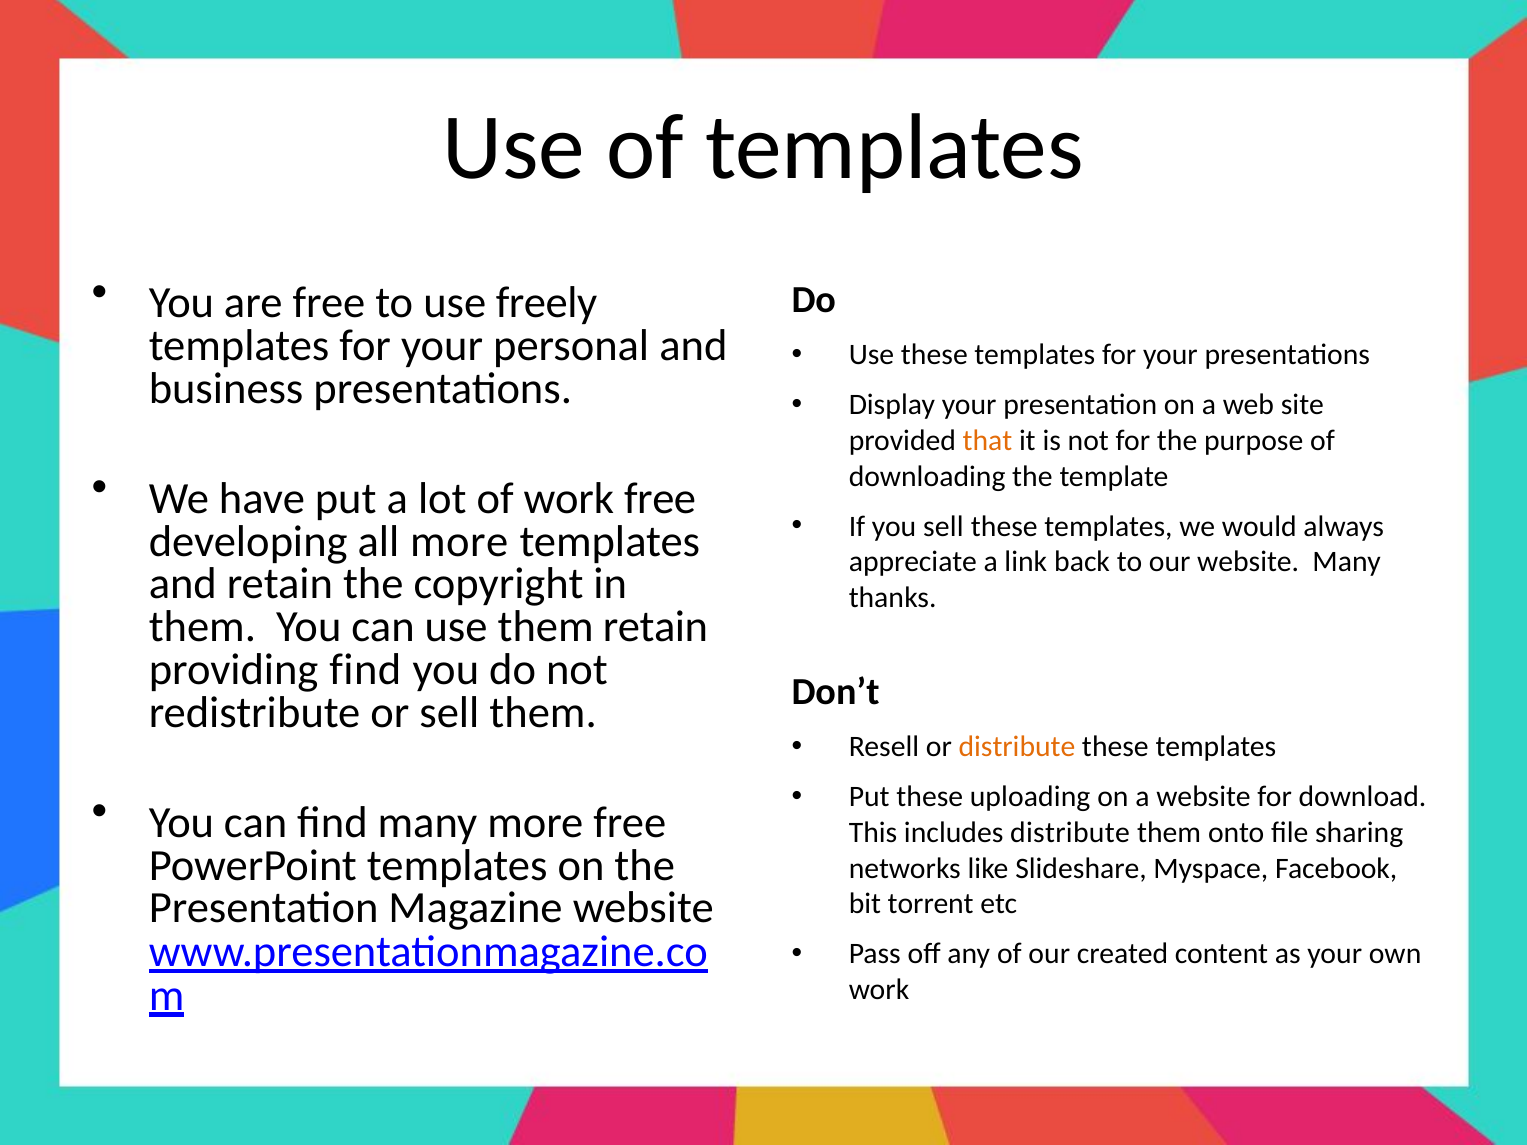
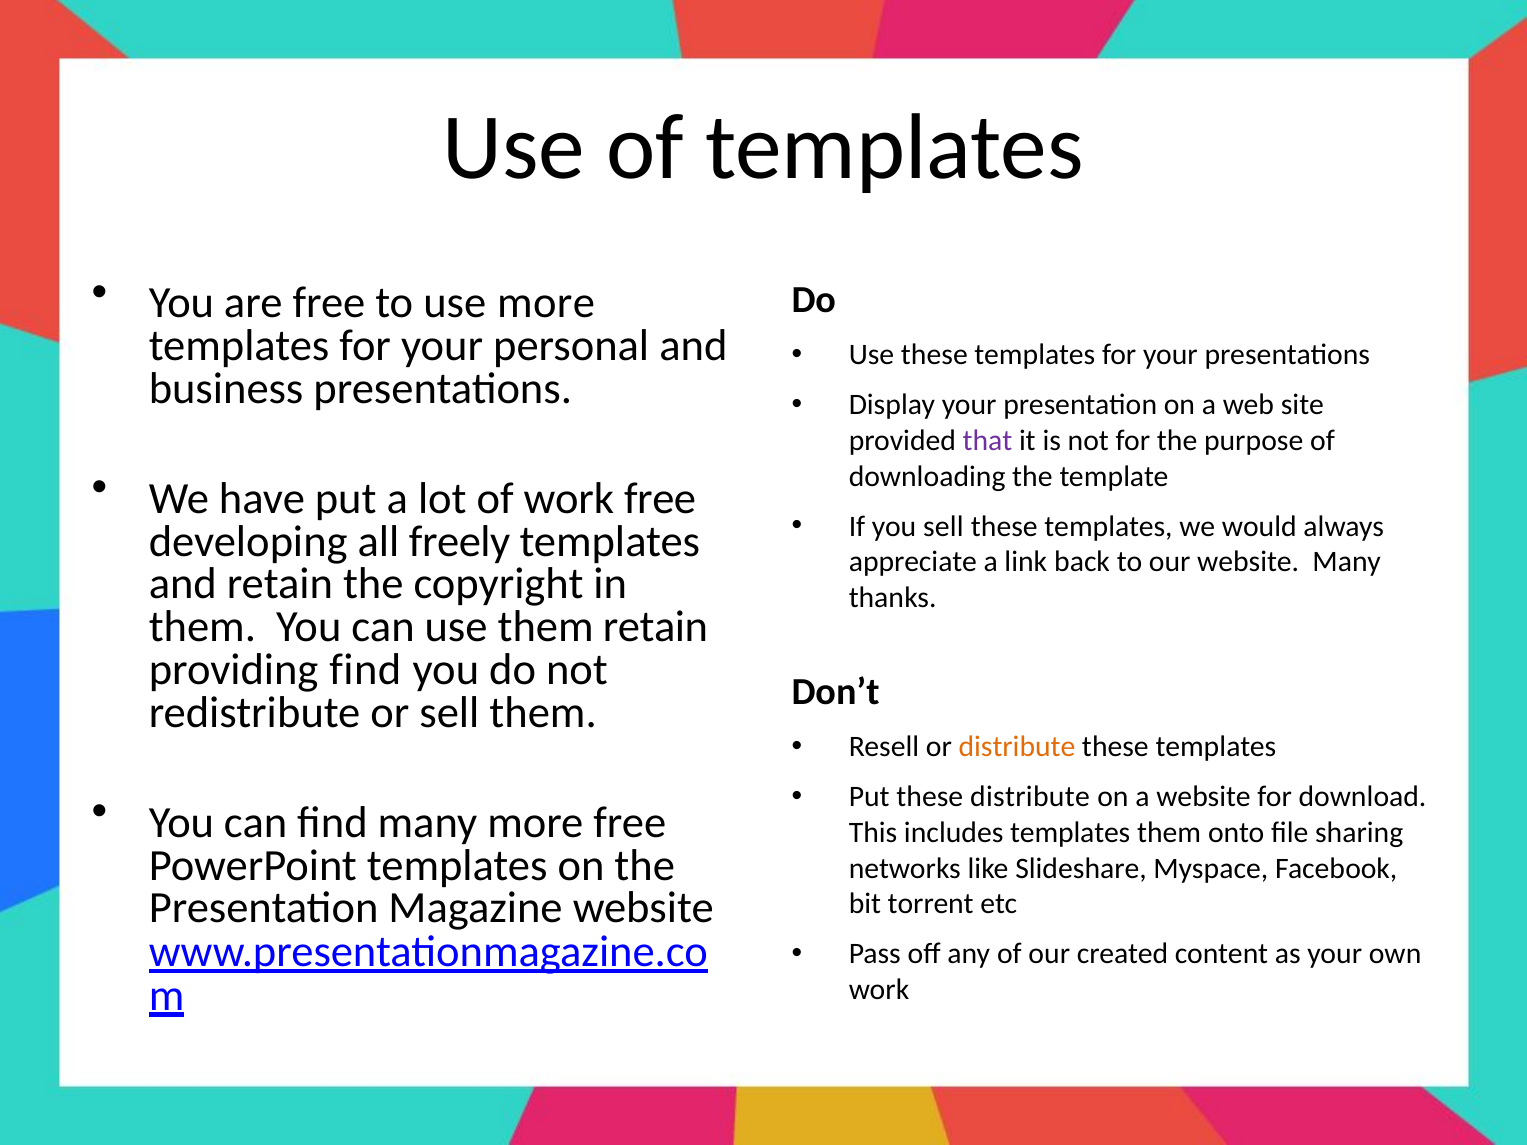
use freely: freely -> more (546, 303)
that colour: orange -> purple (988, 441)
all more: more -> freely (460, 542)
these uploading: uploading -> distribute (1030, 797)
includes distribute: distribute -> templates (1070, 833)
